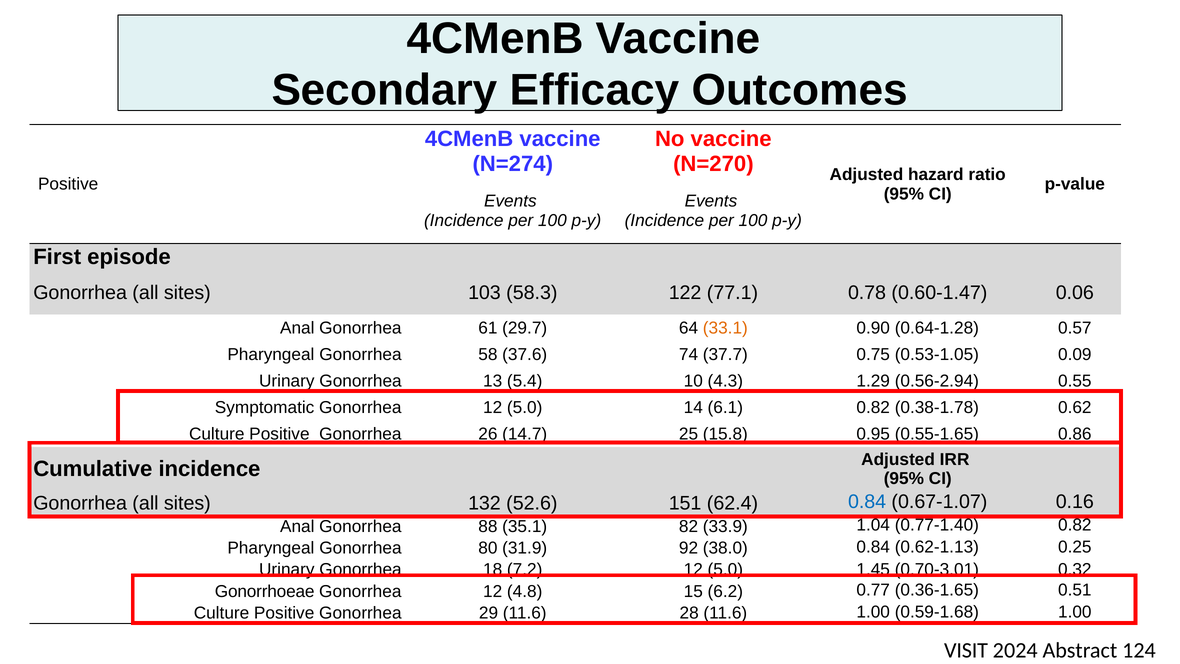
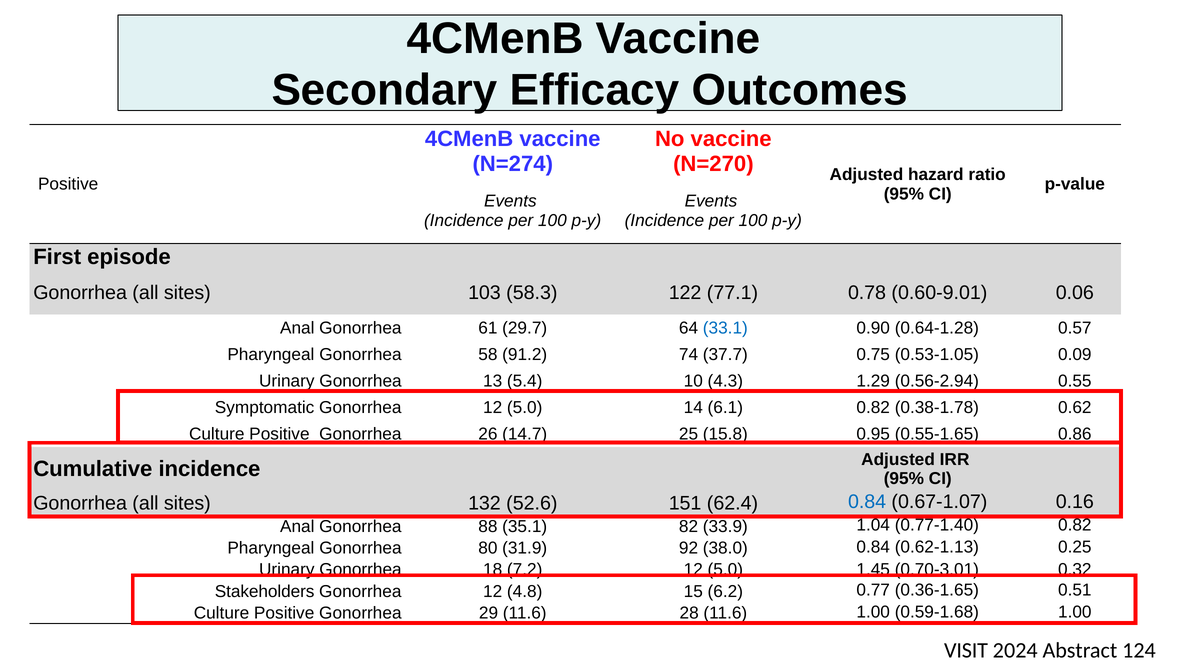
0.60-1.47: 0.60-1.47 -> 0.60-9.01 (939, 292)
33.1 colour: orange -> blue (725, 328)
37.6: 37.6 -> 91.2 (525, 355)
Gonorrhoeae: Gonorrhoeae -> Stakeholders (265, 591)
